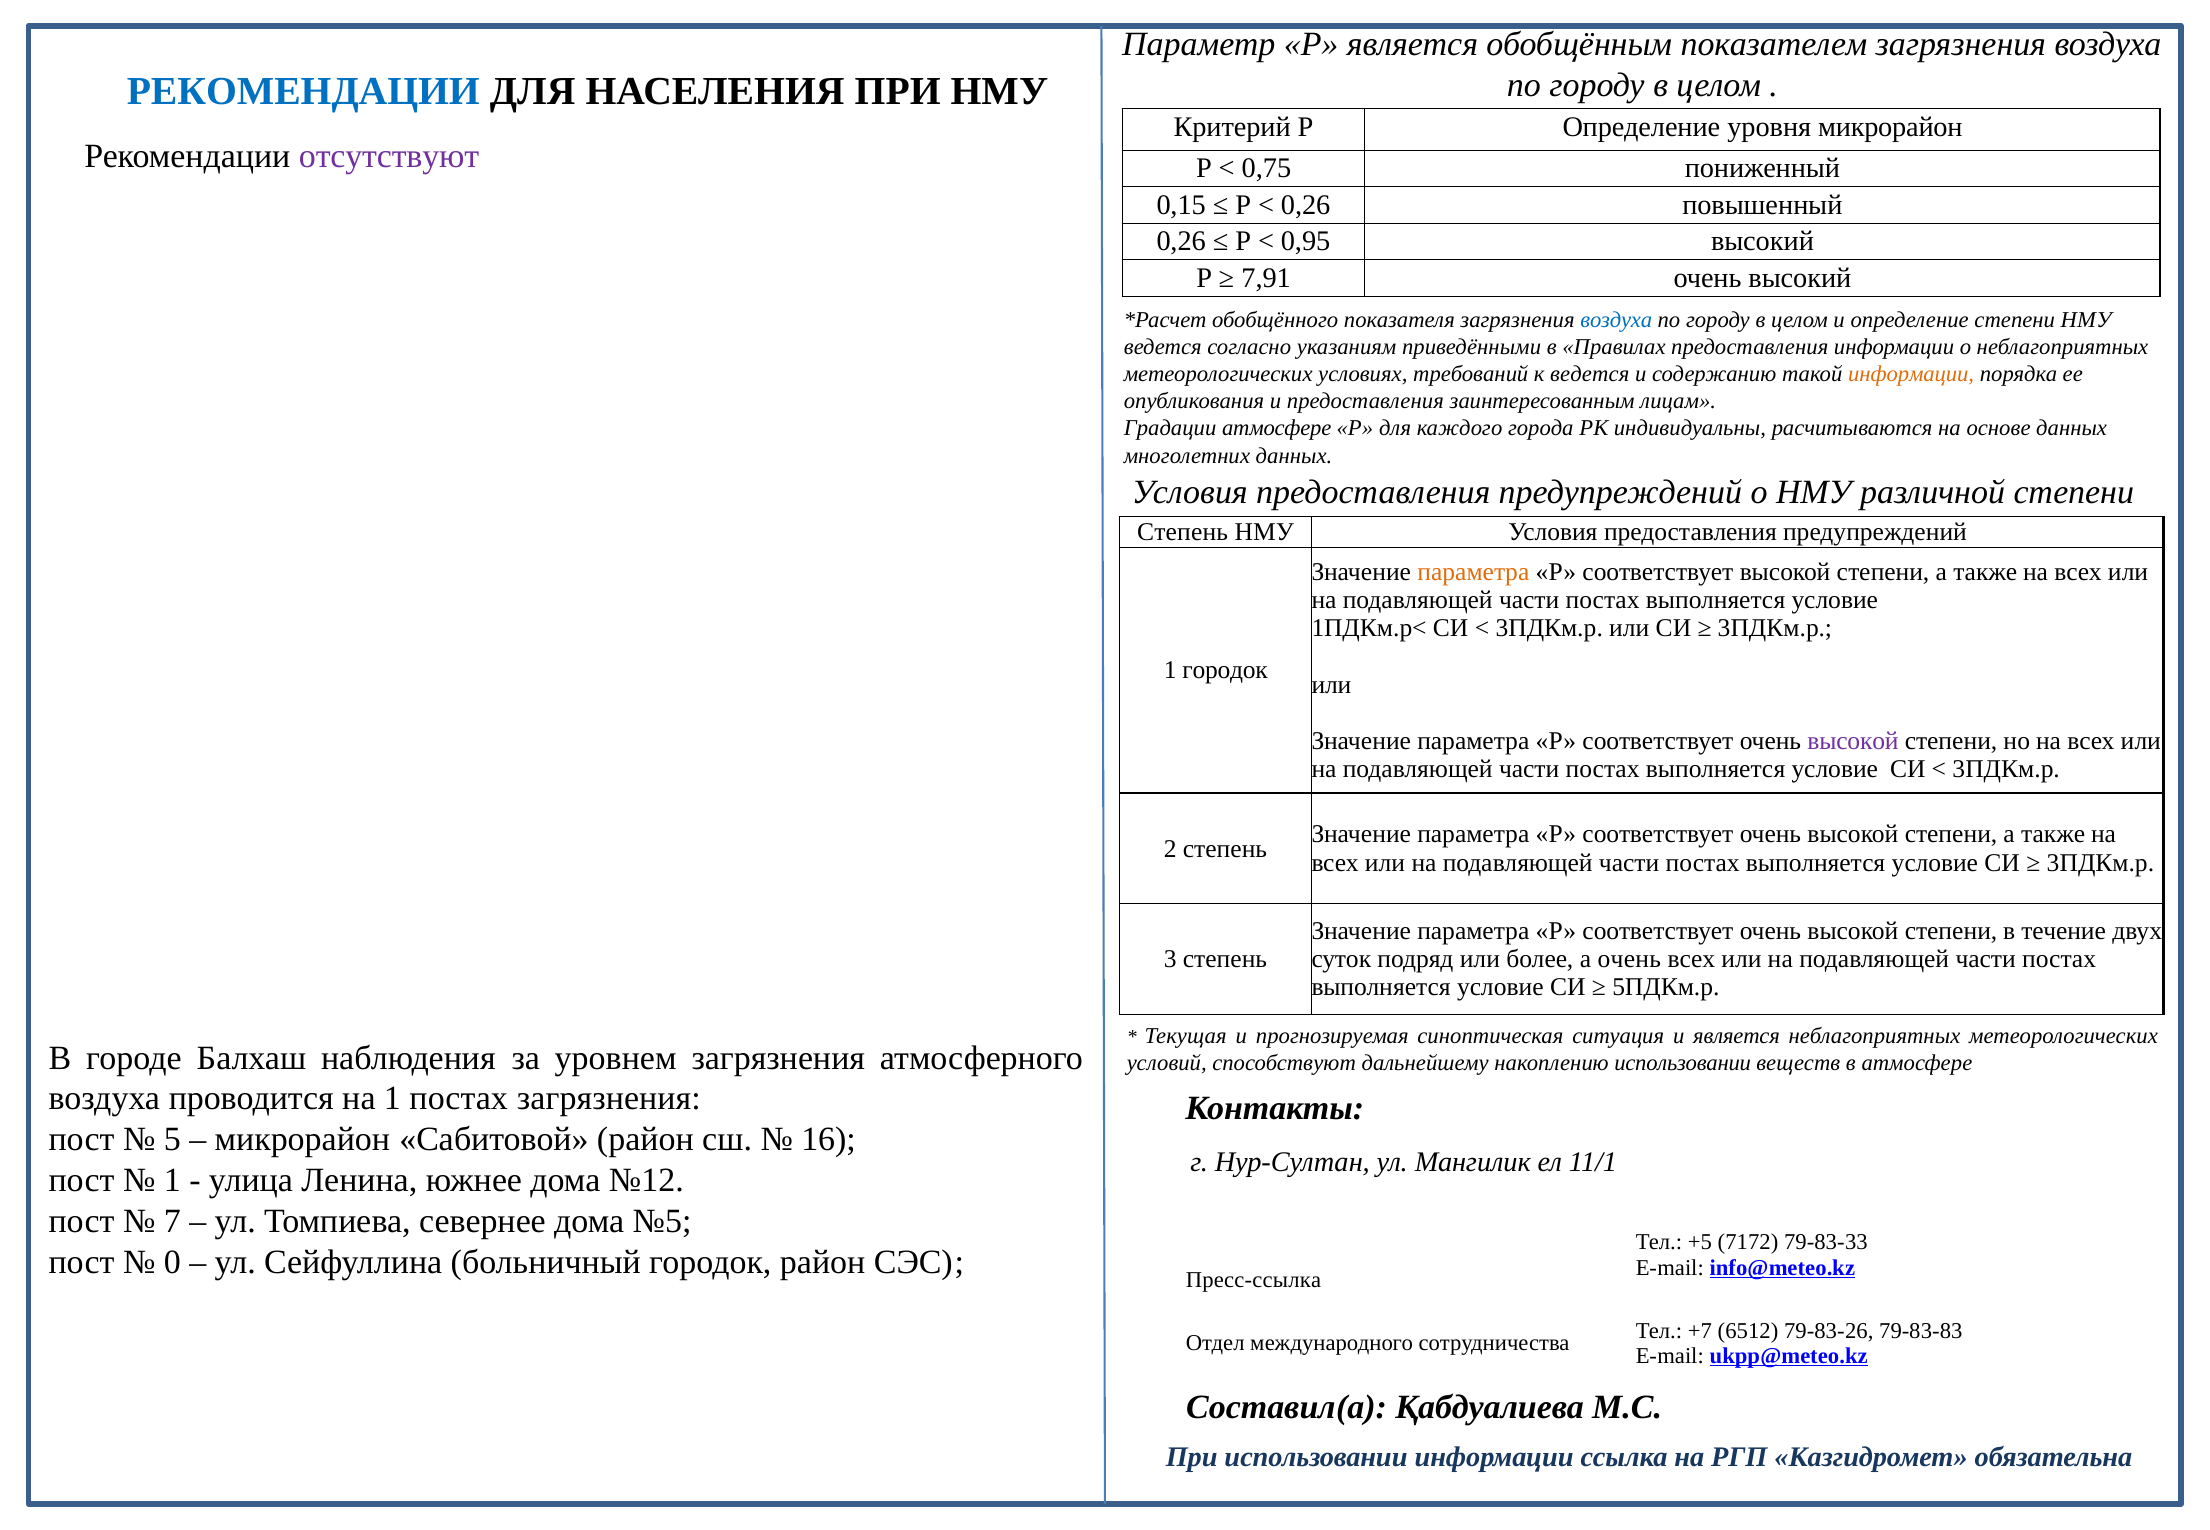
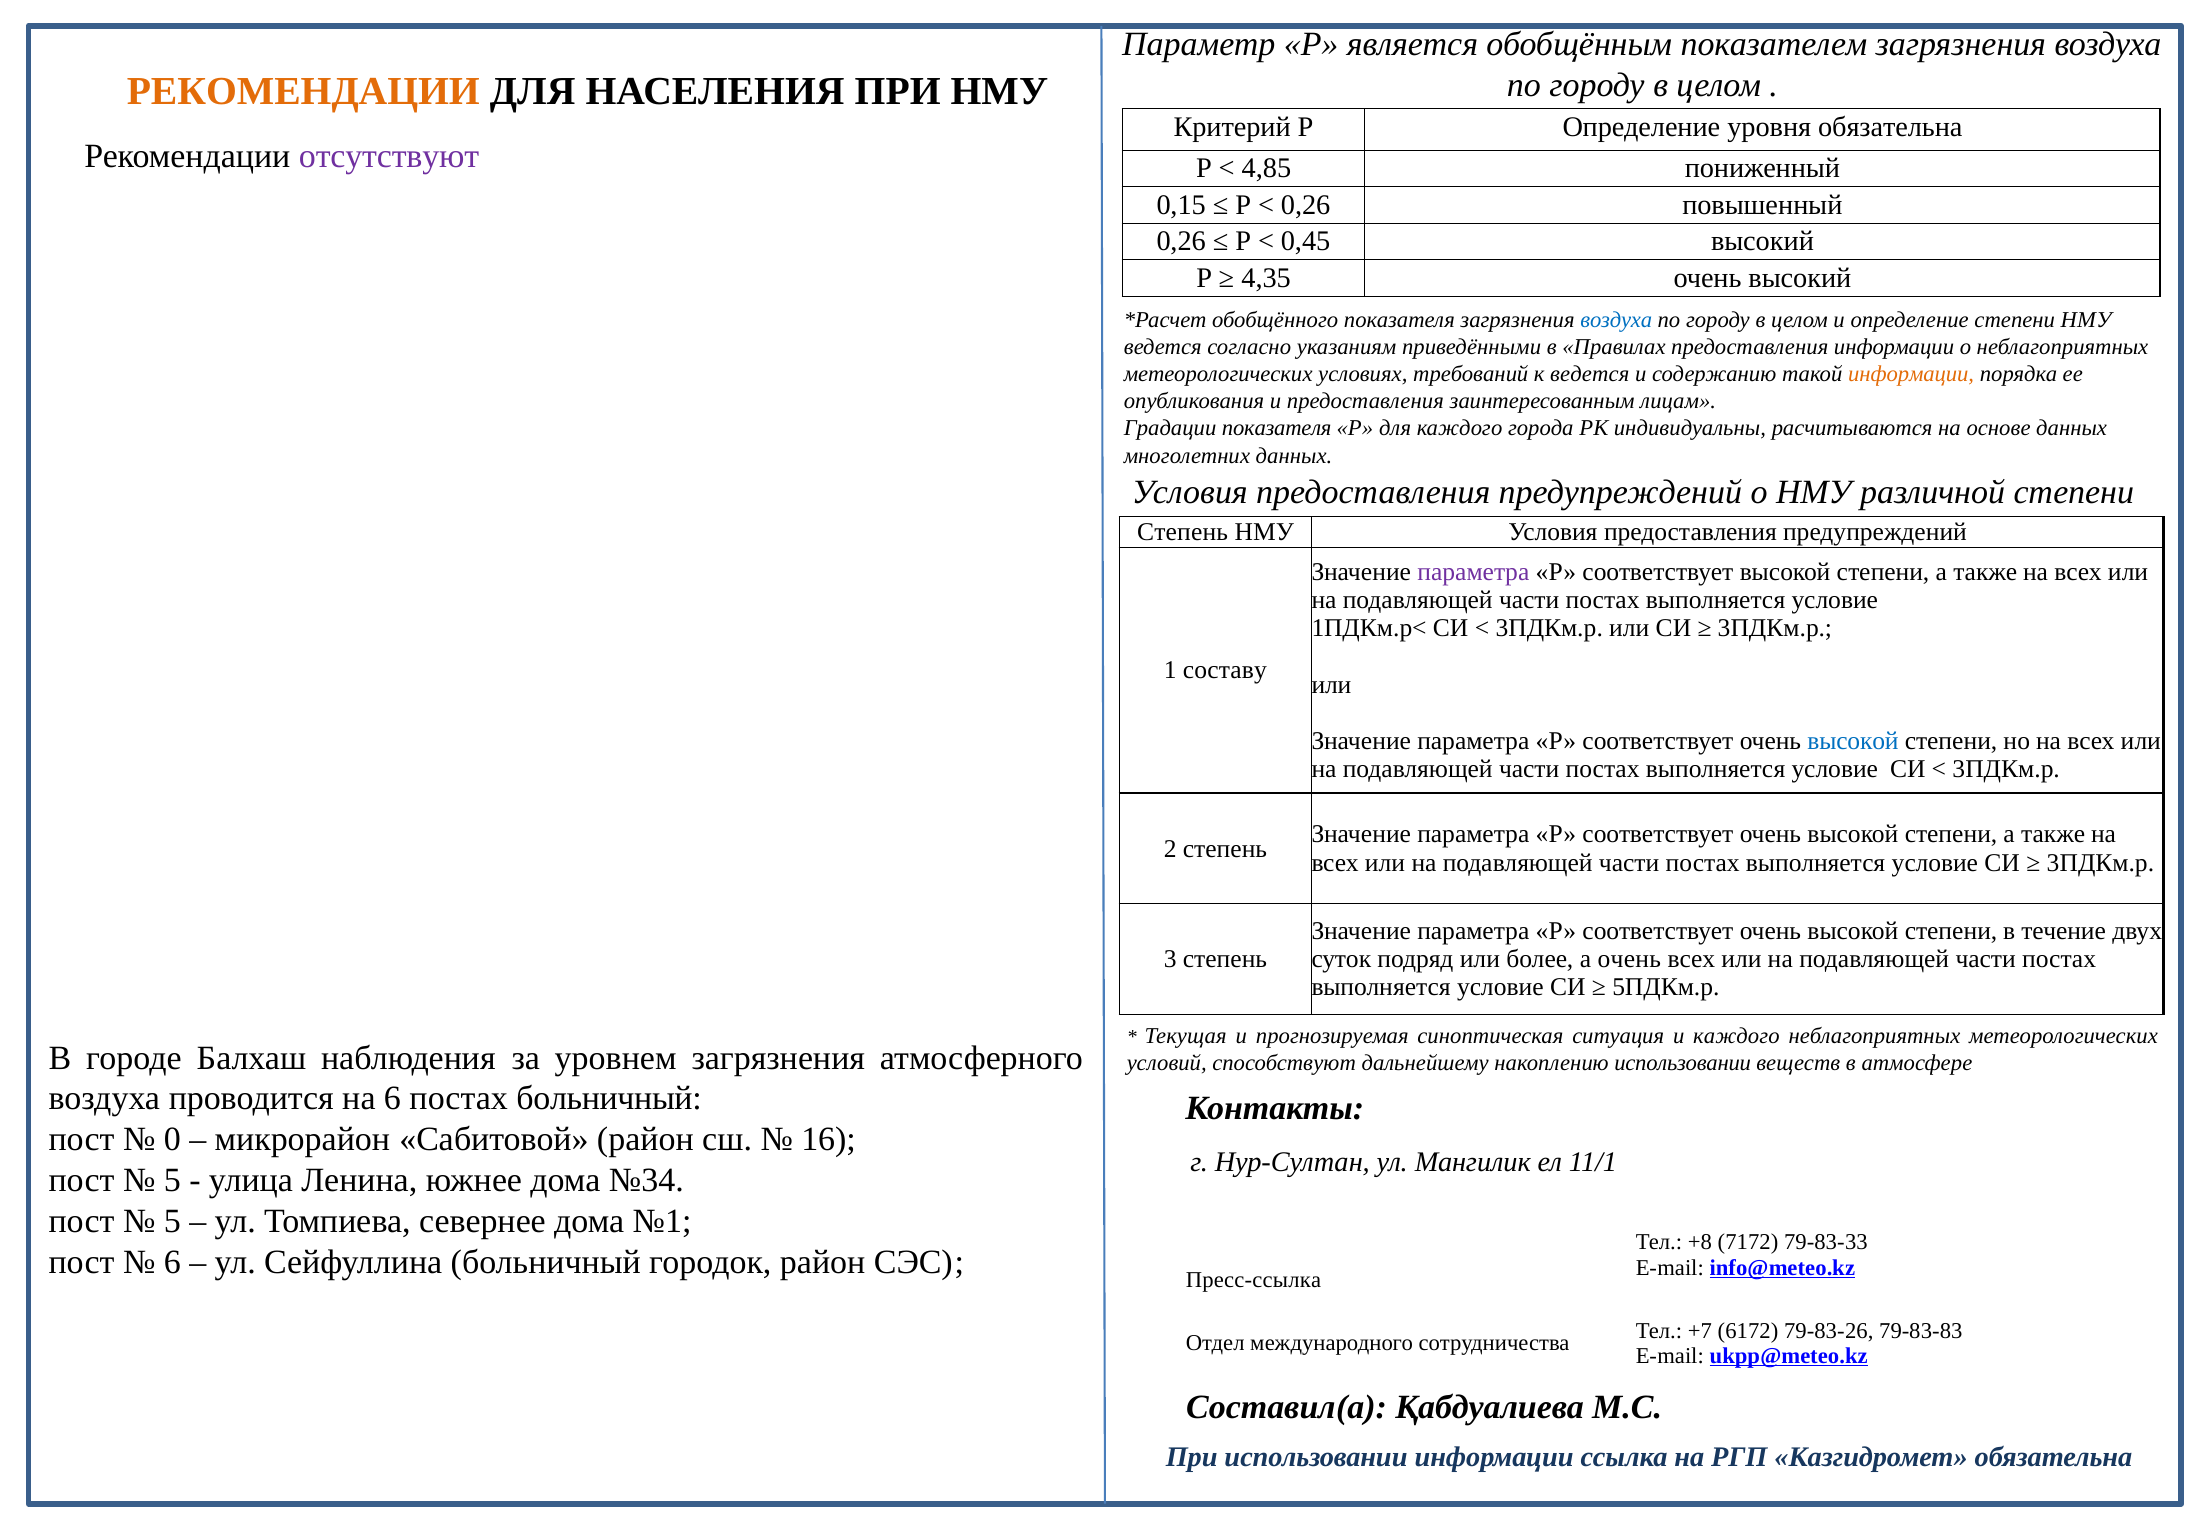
РЕКОМЕНДАЦИИ colour: blue -> orange (303, 92)
уровня микрорайон: микрорайон -> обязательна (1890, 127)
0,75: 0,75 -> 4,85 (1266, 168)
0,95: 0,95 -> 0,45 (1306, 241)
7,91: 7,91 -> 4,35 (1266, 278)
Градации атмосфере: атмосфере -> показателя (1277, 428)
параметра colour: orange -> purple (1473, 572)
1 городок: городок -> составу (1225, 671)
высокой colour: purple -> blue (1853, 741)
и является: является -> каждого (1736, 1036)
на 1: 1 -> 6 (392, 1099)
постах загрязнения: загрязнения -> больничный (609, 1099)
5: 5 -> 0 (172, 1140)
1: 1 -> 5 (172, 1180)
№12: №12 -> №34 (646, 1180)
7: 7 -> 5 (172, 1221)
№5: №5 -> №1 (662, 1221)
+5: +5 -> +8 (1700, 1242)
0: 0 -> 6 (172, 1262)
6512: 6512 -> 6172 (1748, 1331)
